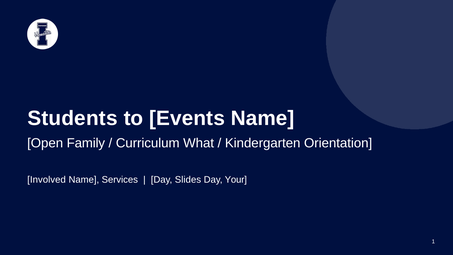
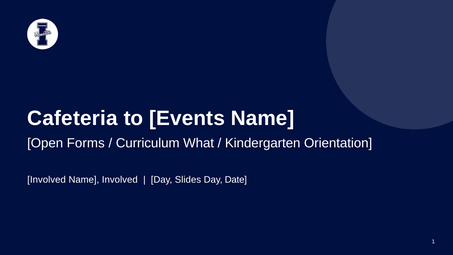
Students: Students -> Cafeteria (72, 118)
Family: Family -> Forms (86, 143)
Name Services: Services -> Involved (120, 180)
Your: Your -> Date (236, 180)
